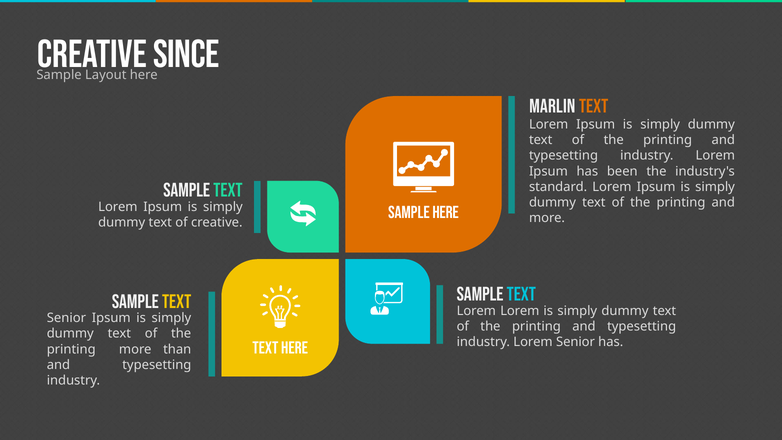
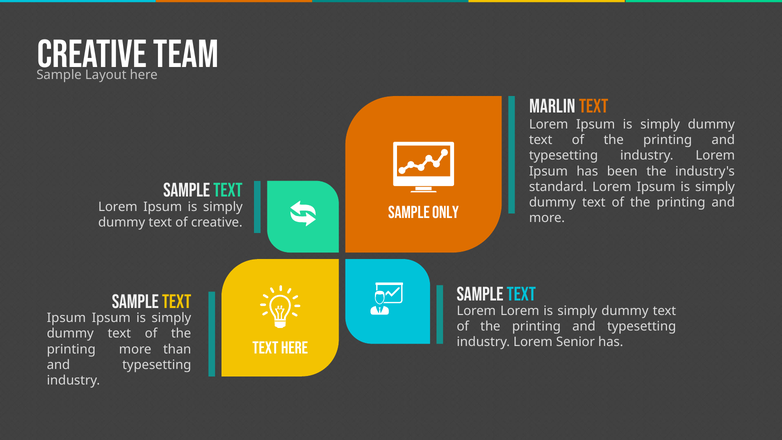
SINCE: SINCE -> TEAM (186, 54)
Sample here: here -> only (446, 212)
Senior: Senior -> Ipsum (66, 318)
